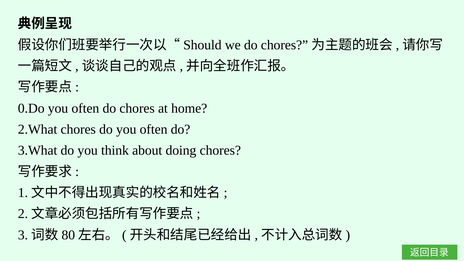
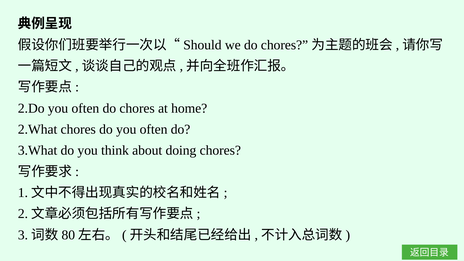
0.Do: 0.Do -> 2.Do (31, 108)
